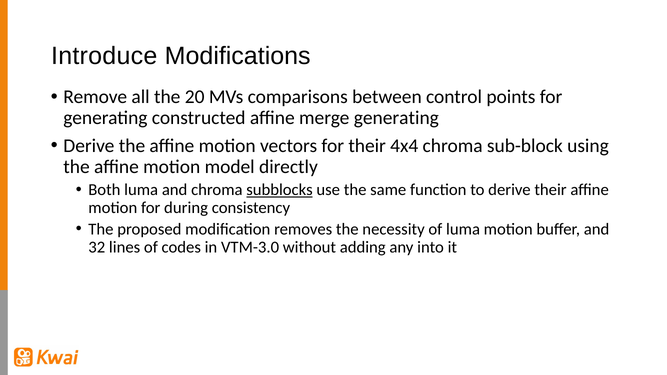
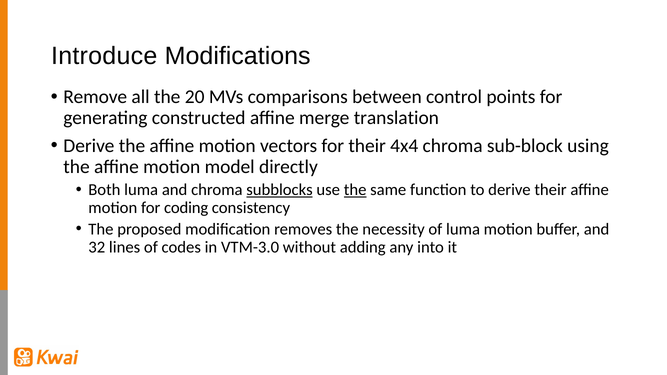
merge generating: generating -> translation (396, 118)
the underline: none -> present (355, 190)
during: during -> coding (186, 208)
